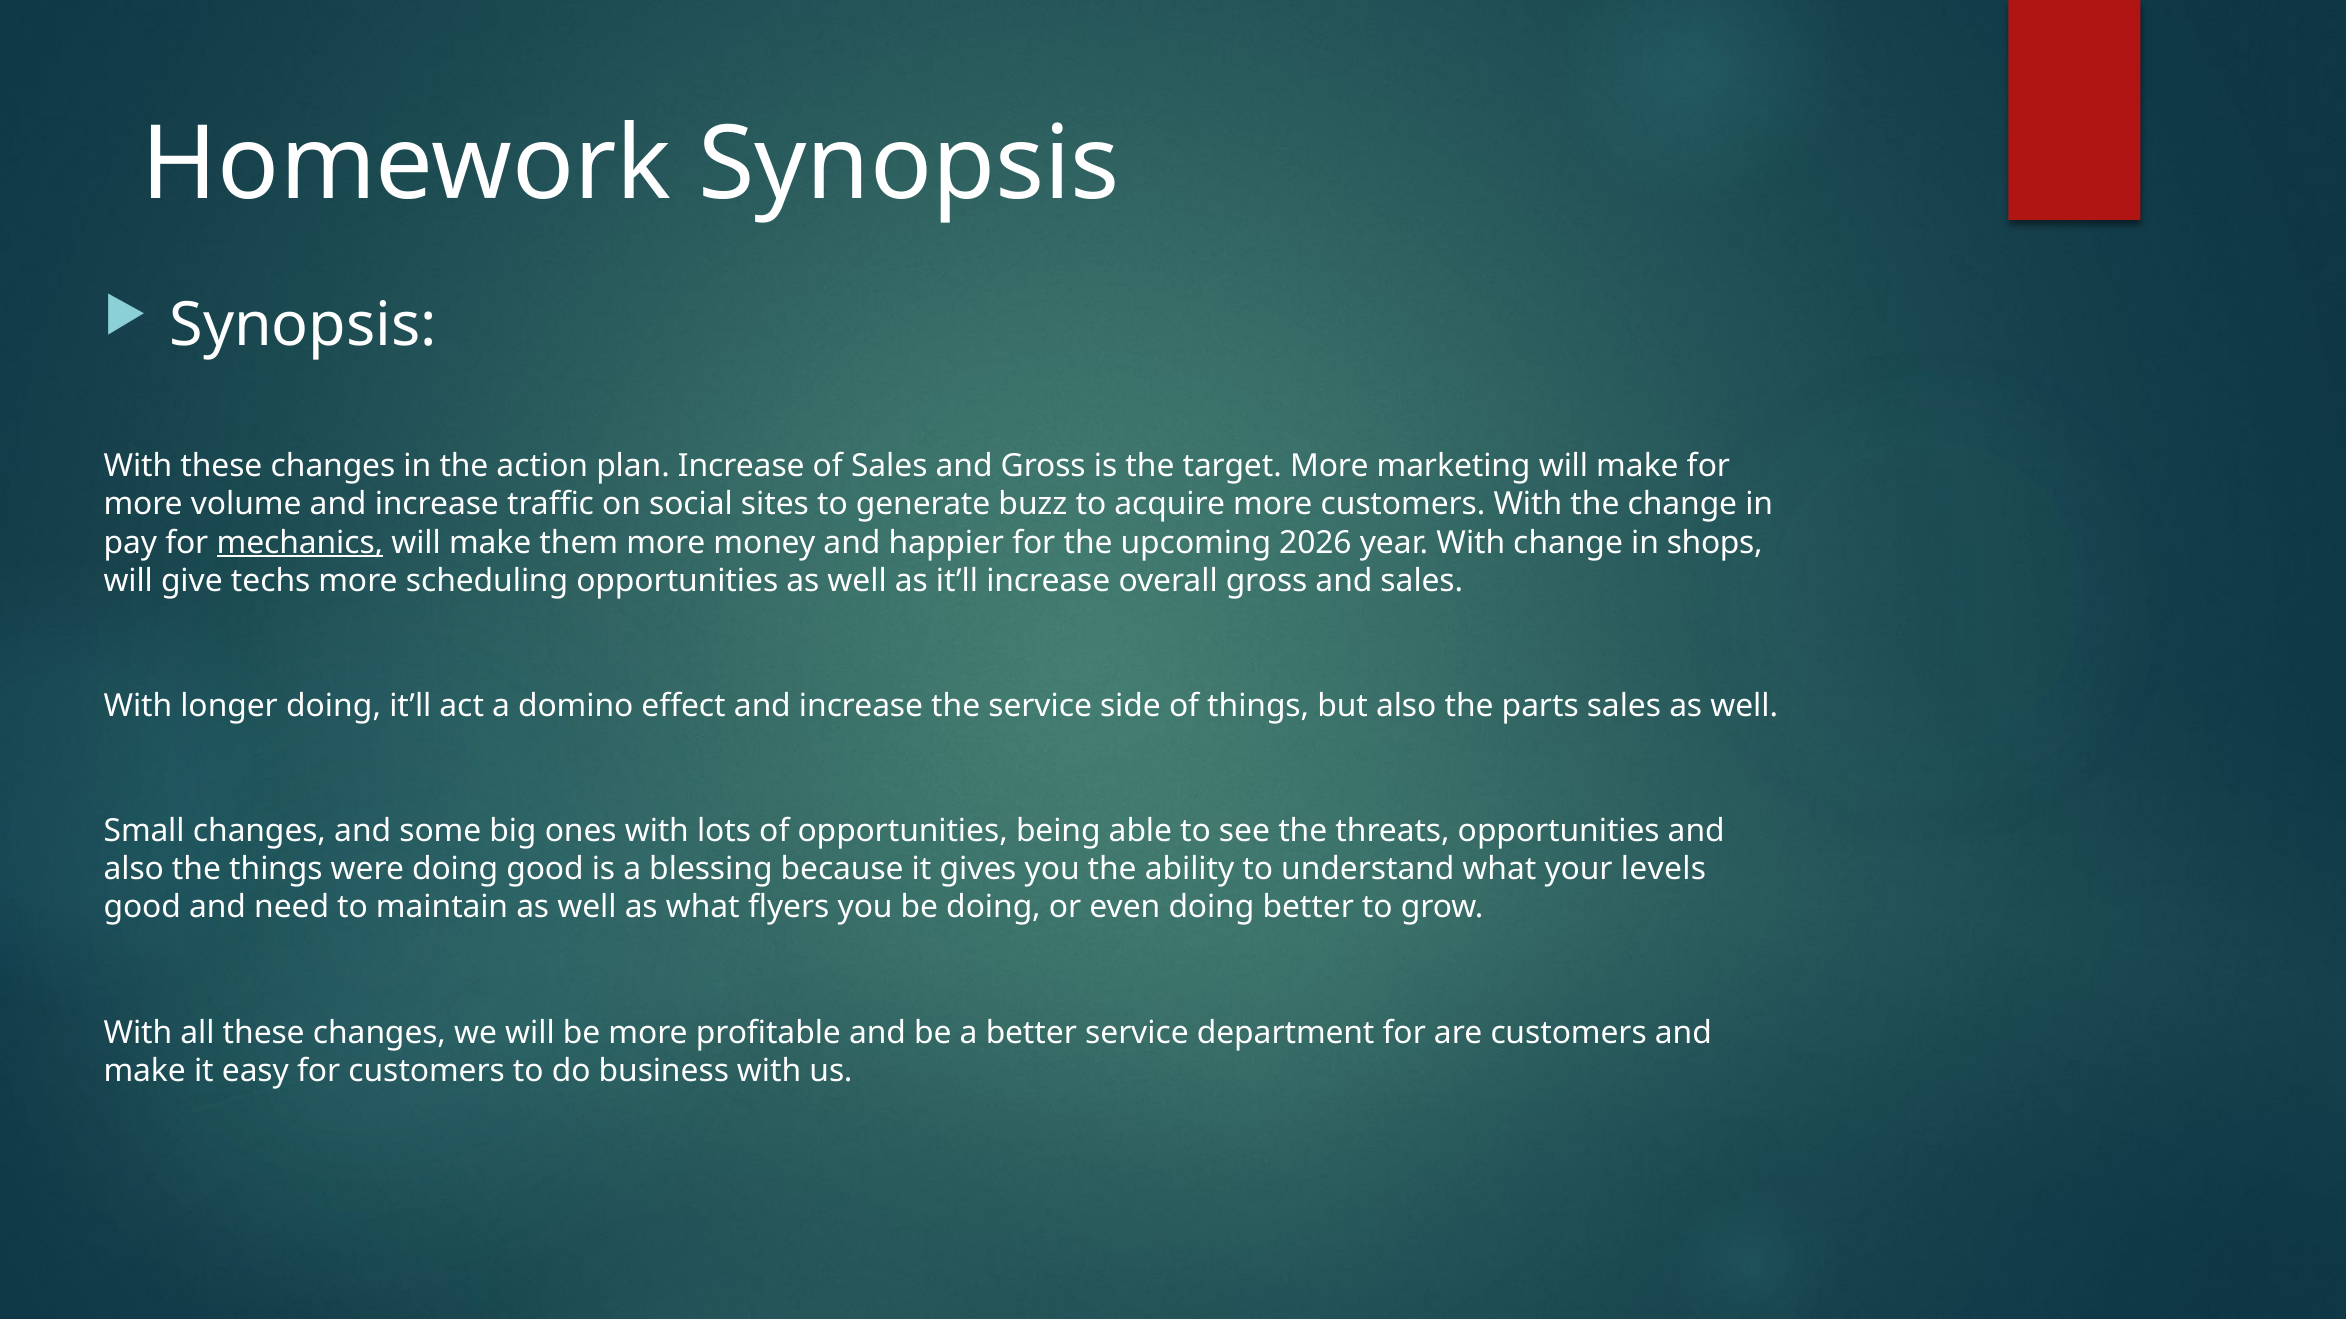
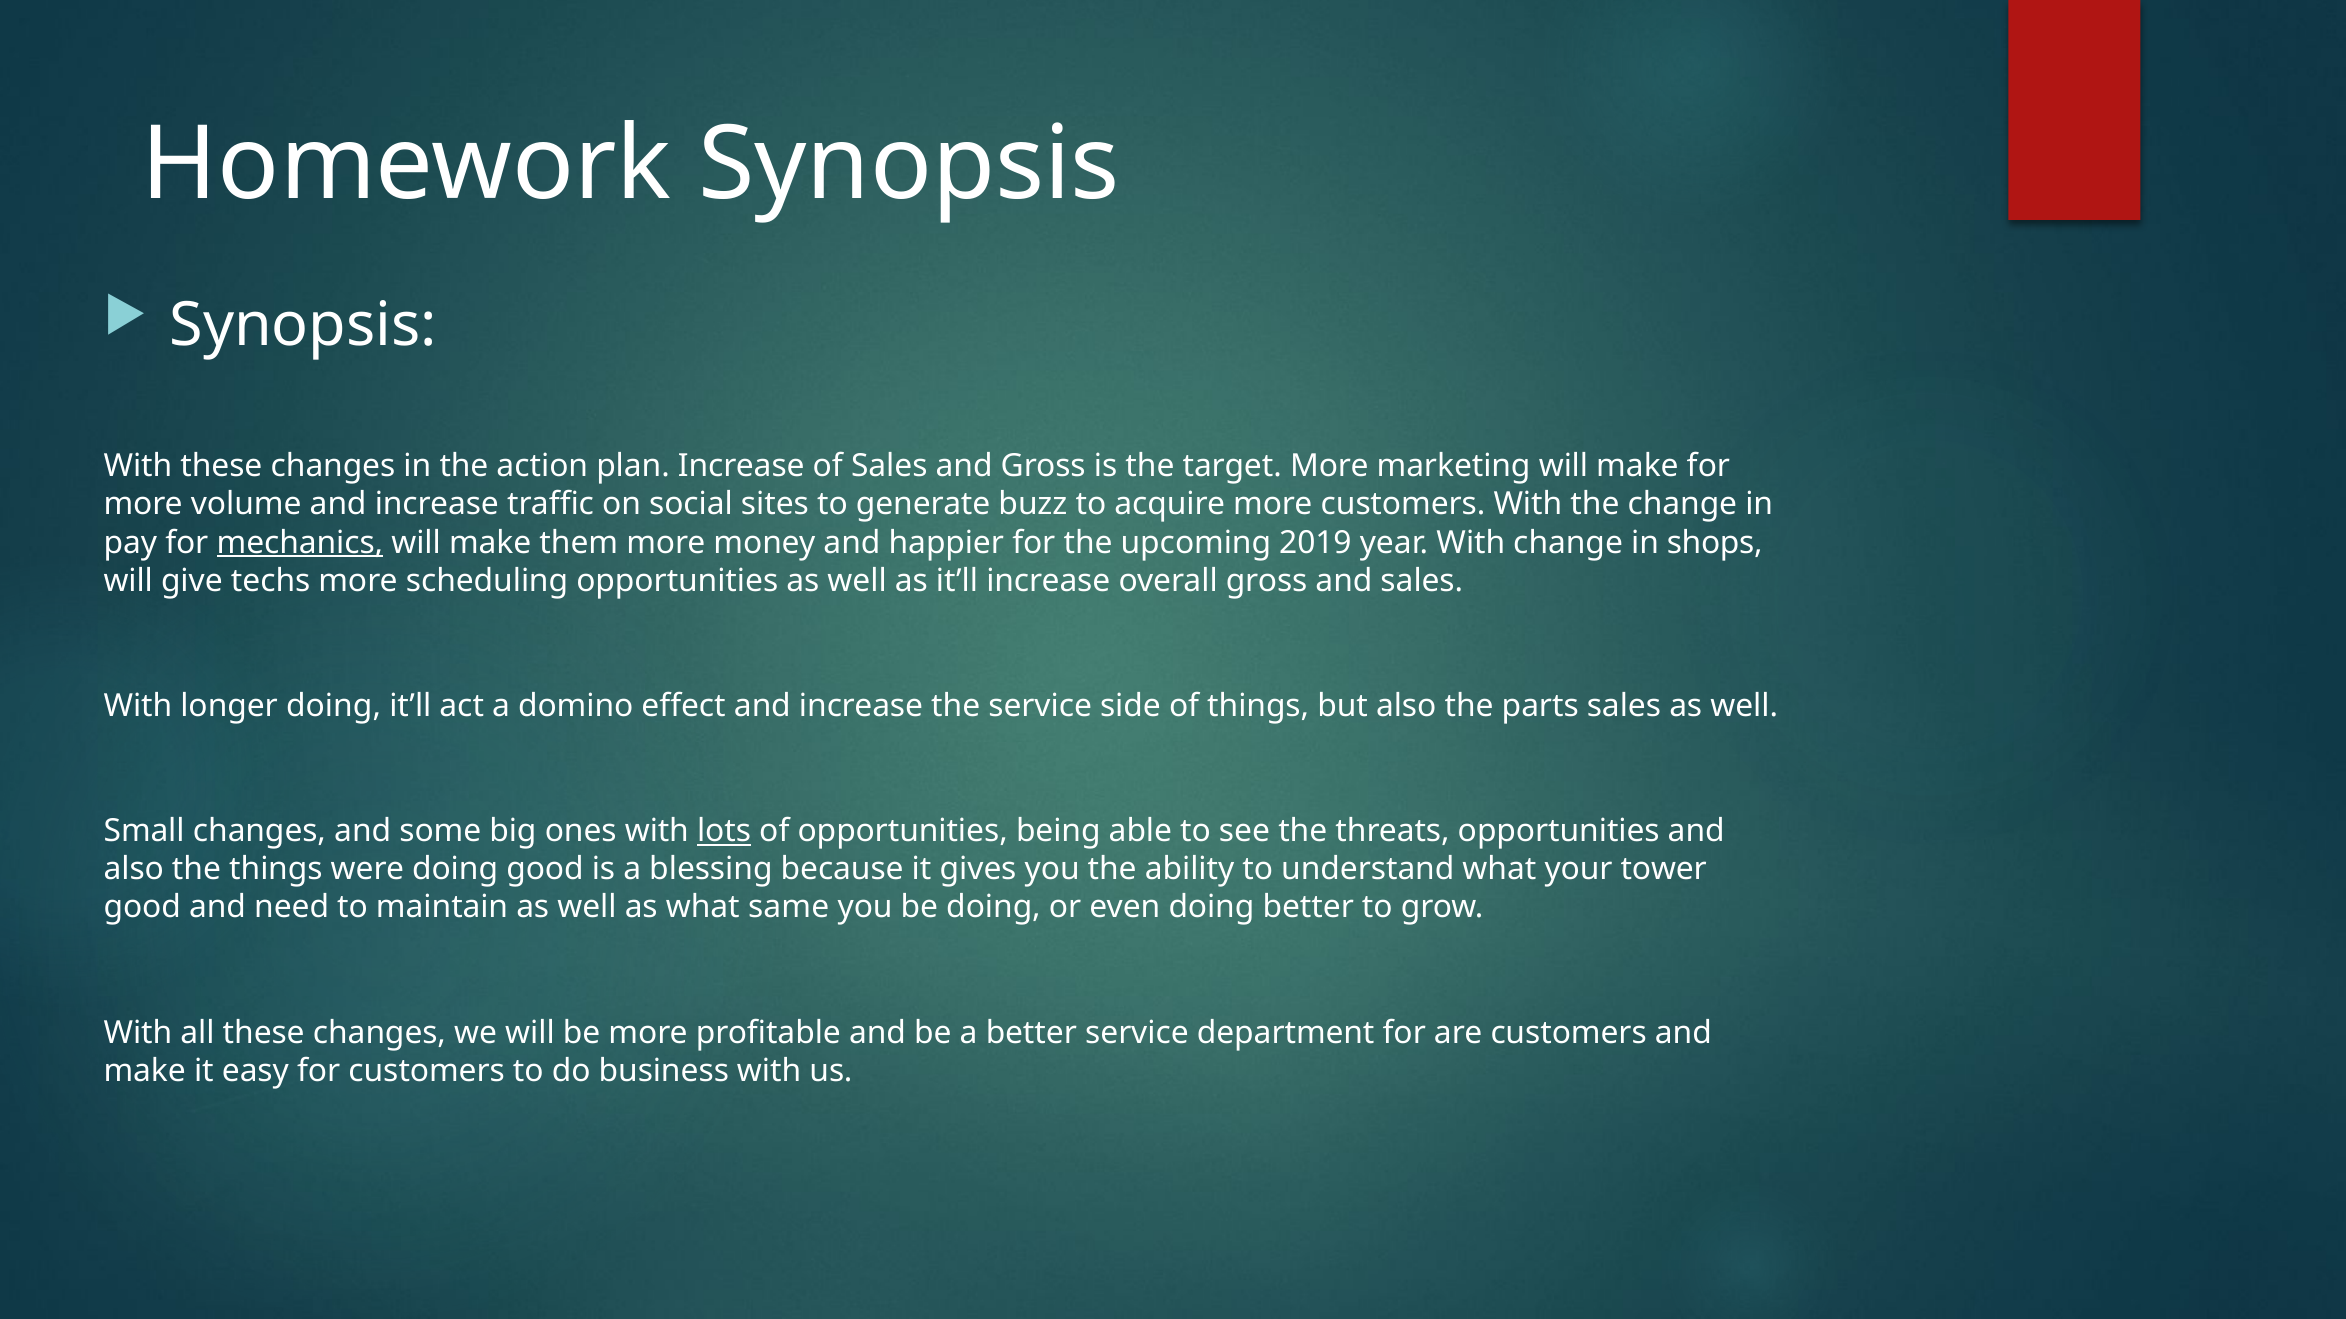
2026: 2026 -> 2019 (1315, 543)
lots underline: none -> present (724, 831)
levels: levels -> tower (1664, 870)
flyers: flyers -> same (789, 908)
